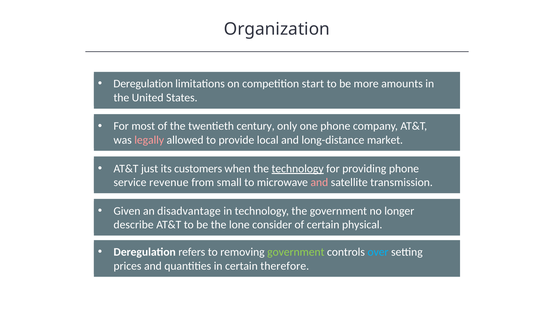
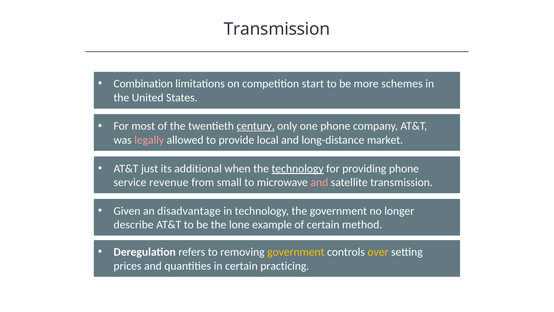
Organization: Organization -> Transmission (277, 29)
Deregulation: Deregulation -> Combination (143, 84)
amounts: amounts -> schemes (402, 84)
century underline: none -> present (256, 126)
customers: customers -> additional (198, 168)
consider: consider -> example (272, 224)
physical: physical -> method (362, 224)
government colour: light green -> yellow (296, 252)
over colour: light blue -> yellow (378, 252)
therefore: therefore -> practicing (285, 266)
